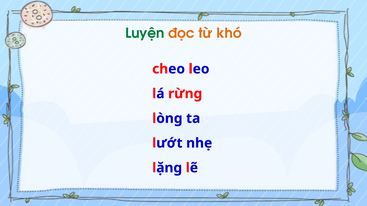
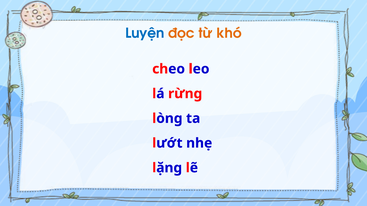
Luyện colour: green -> blue (145, 33)
